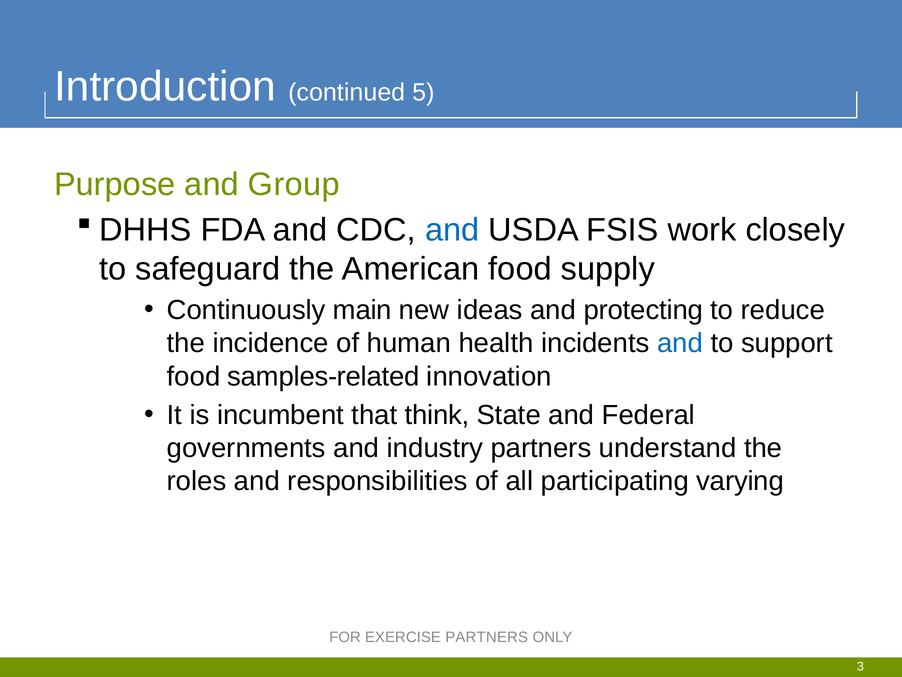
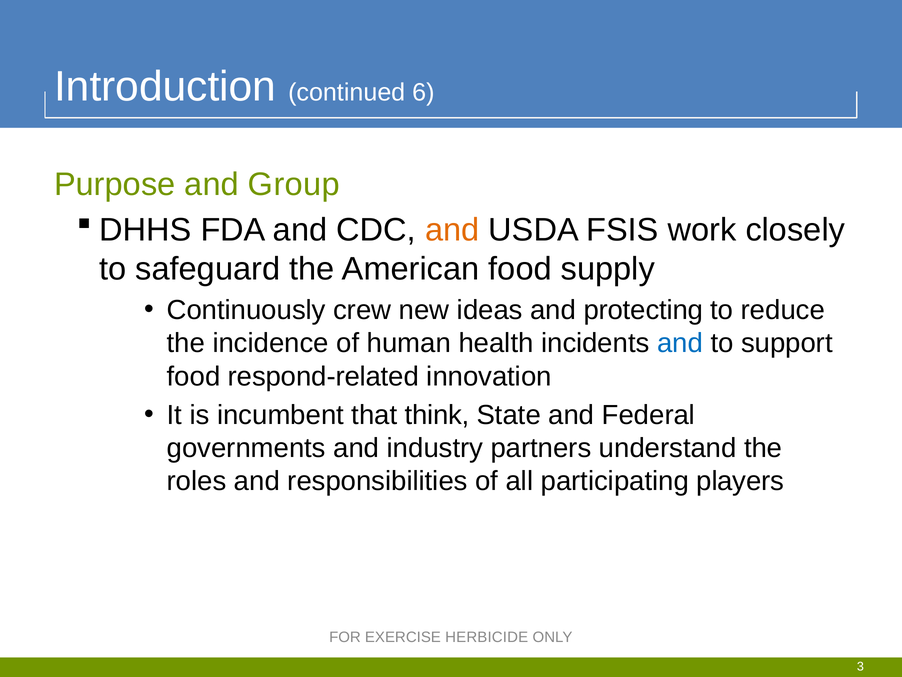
5: 5 -> 6 (423, 92)
and colour: blue -> orange (452, 230)
main: main -> crew (362, 310)
samples-related: samples-related -> respond-related (323, 376)
varying: varying -> players (740, 481)
EXERCISE PARTNERS: PARTNERS -> HERBICIDE (487, 637)
